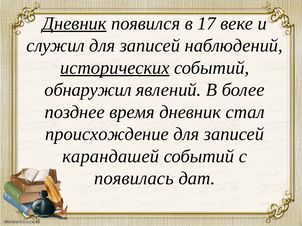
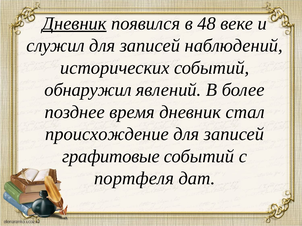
17: 17 -> 48 (207, 24)
исторических underline: present -> none (115, 68)
карандашей: карандашей -> графитовые (111, 157)
появилась: появилась -> портфеля (134, 179)
